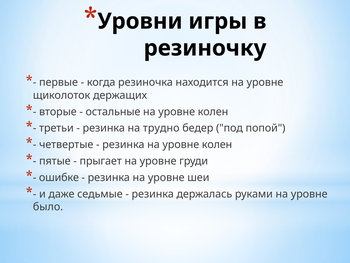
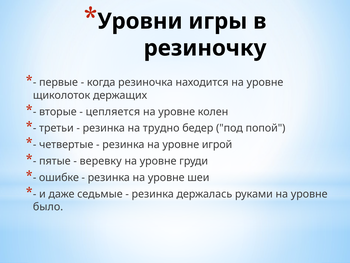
остальные: остальные -> цепляется (113, 112)
резинка на уровне колен: колен -> игрой (217, 144)
прыгает: прыгает -> веревку (101, 161)
